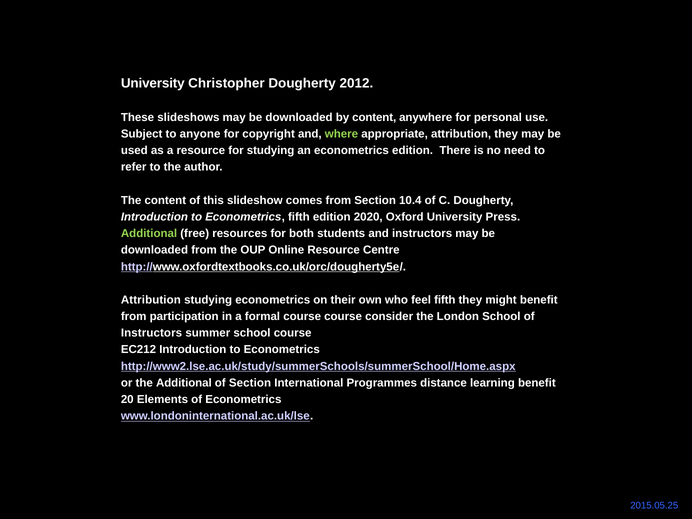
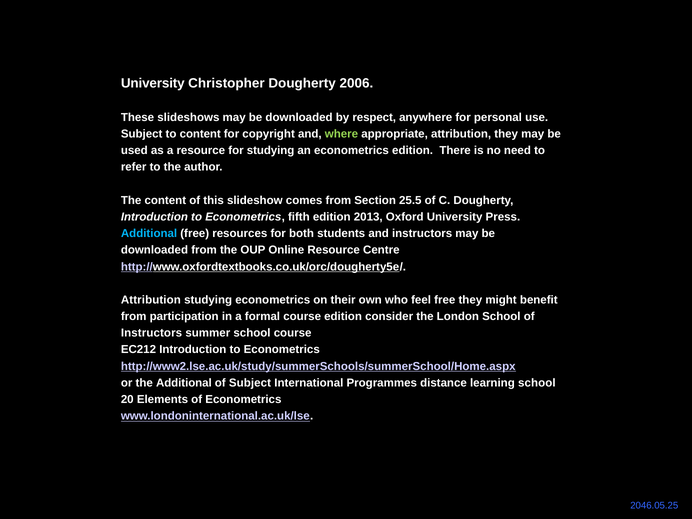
2012: 2012 -> 2006 (356, 83)
by content: content -> respect (374, 117)
to anyone: anyone -> content (200, 134)
10.4: 10.4 -> 25.5 (410, 200)
2020: 2020 -> 2013 (368, 217)
Additional colour: light green -> light blue (149, 234)
feel fifth: fifth -> free (445, 300)
course course: course -> edition (343, 316)
of Section: Section -> Subject (250, 383)
learning benefit: benefit -> school (537, 383)
2015.05.25: 2015.05.25 -> 2046.05.25 (654, 506)
